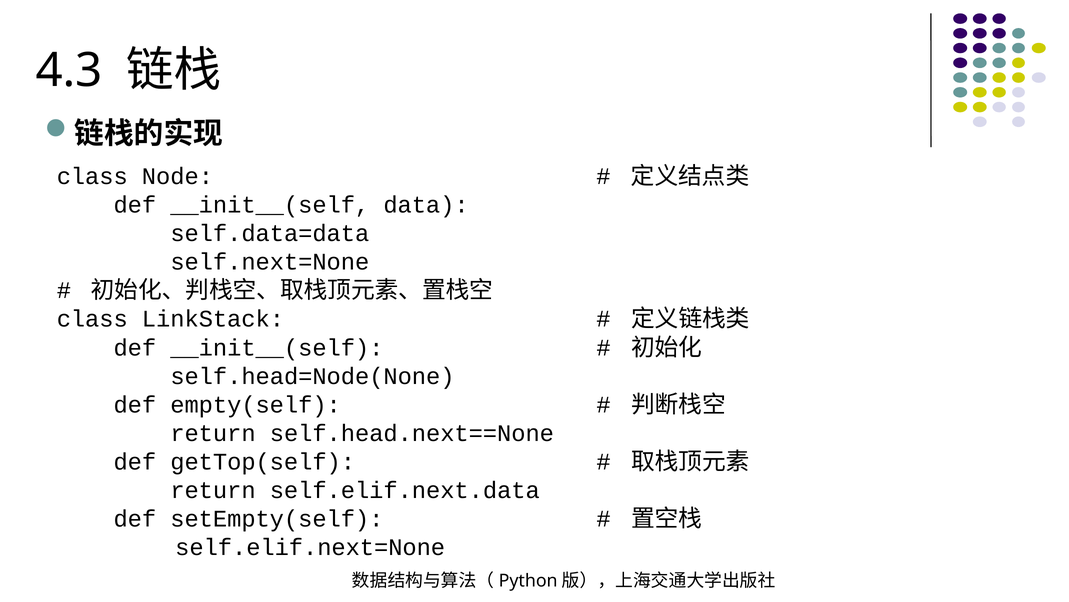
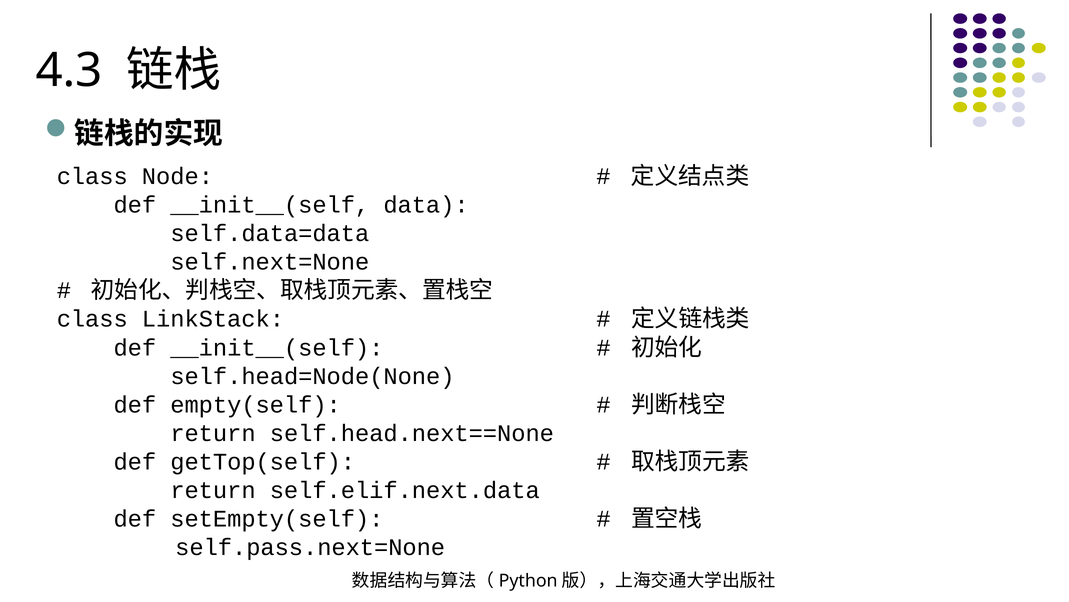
self.elif.next=None: self.elif.next=None -> self.pass.next=None (310, 547)
